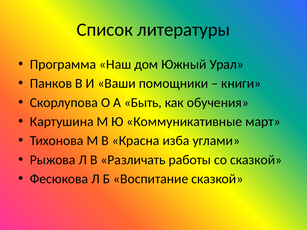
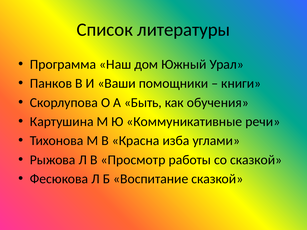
март: март -> речи (263, 122)
Различать: Различать -> Просмотр (133, 160)
